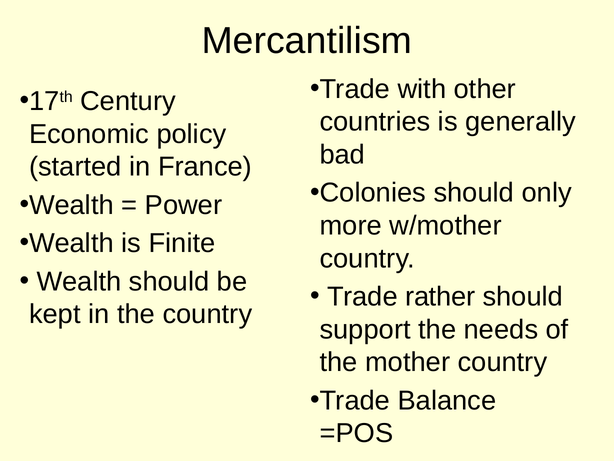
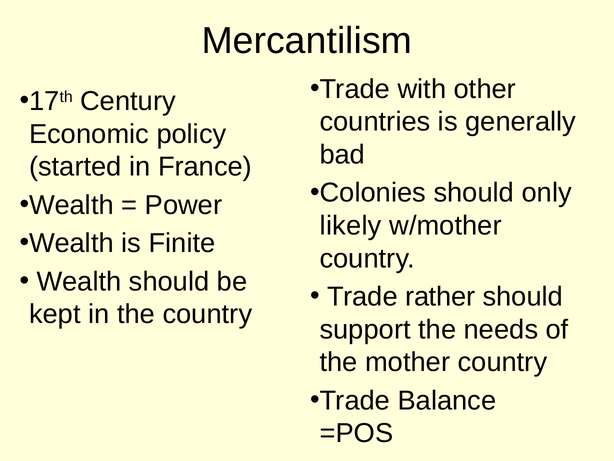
more: more -> likely (351, 225)
